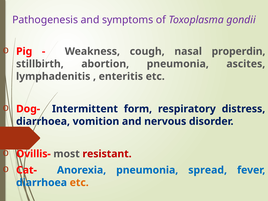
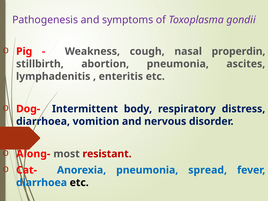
form: form -> body (138, 109)
Ovillis-: Ovillis- -> Along- (33, 154)
etc colour: orange -> black (79, 183)
